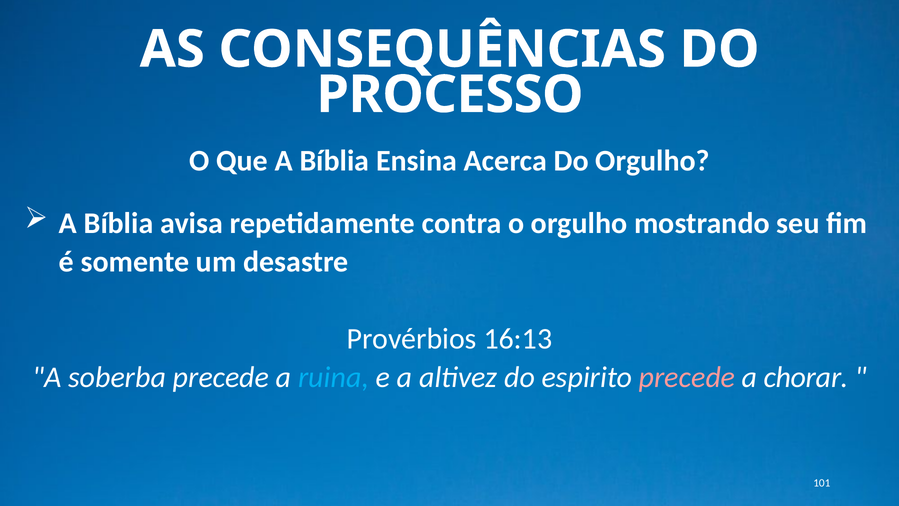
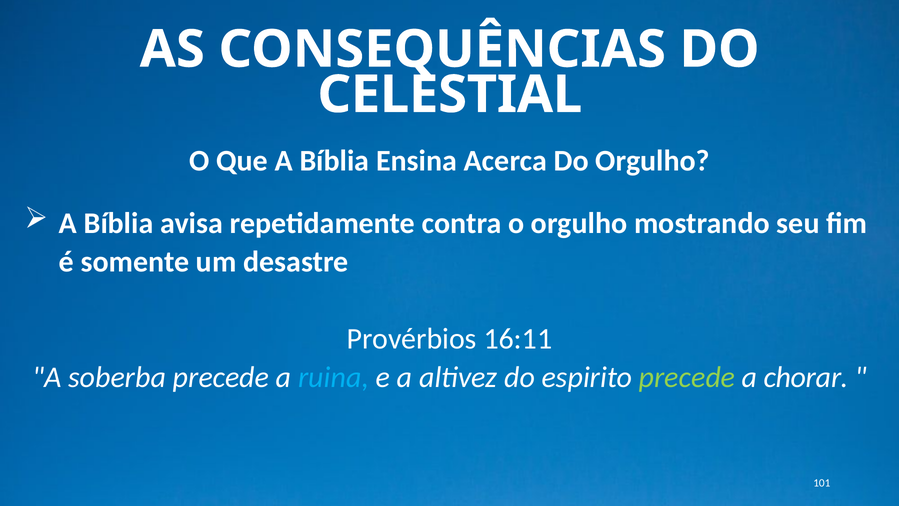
PROCESSO: PROCESSO -> CELESTIAL (450, 95)
16:13: 16:13 -> 16:11 (518, 338)
precede colour: pink -> light green (687, 377)
